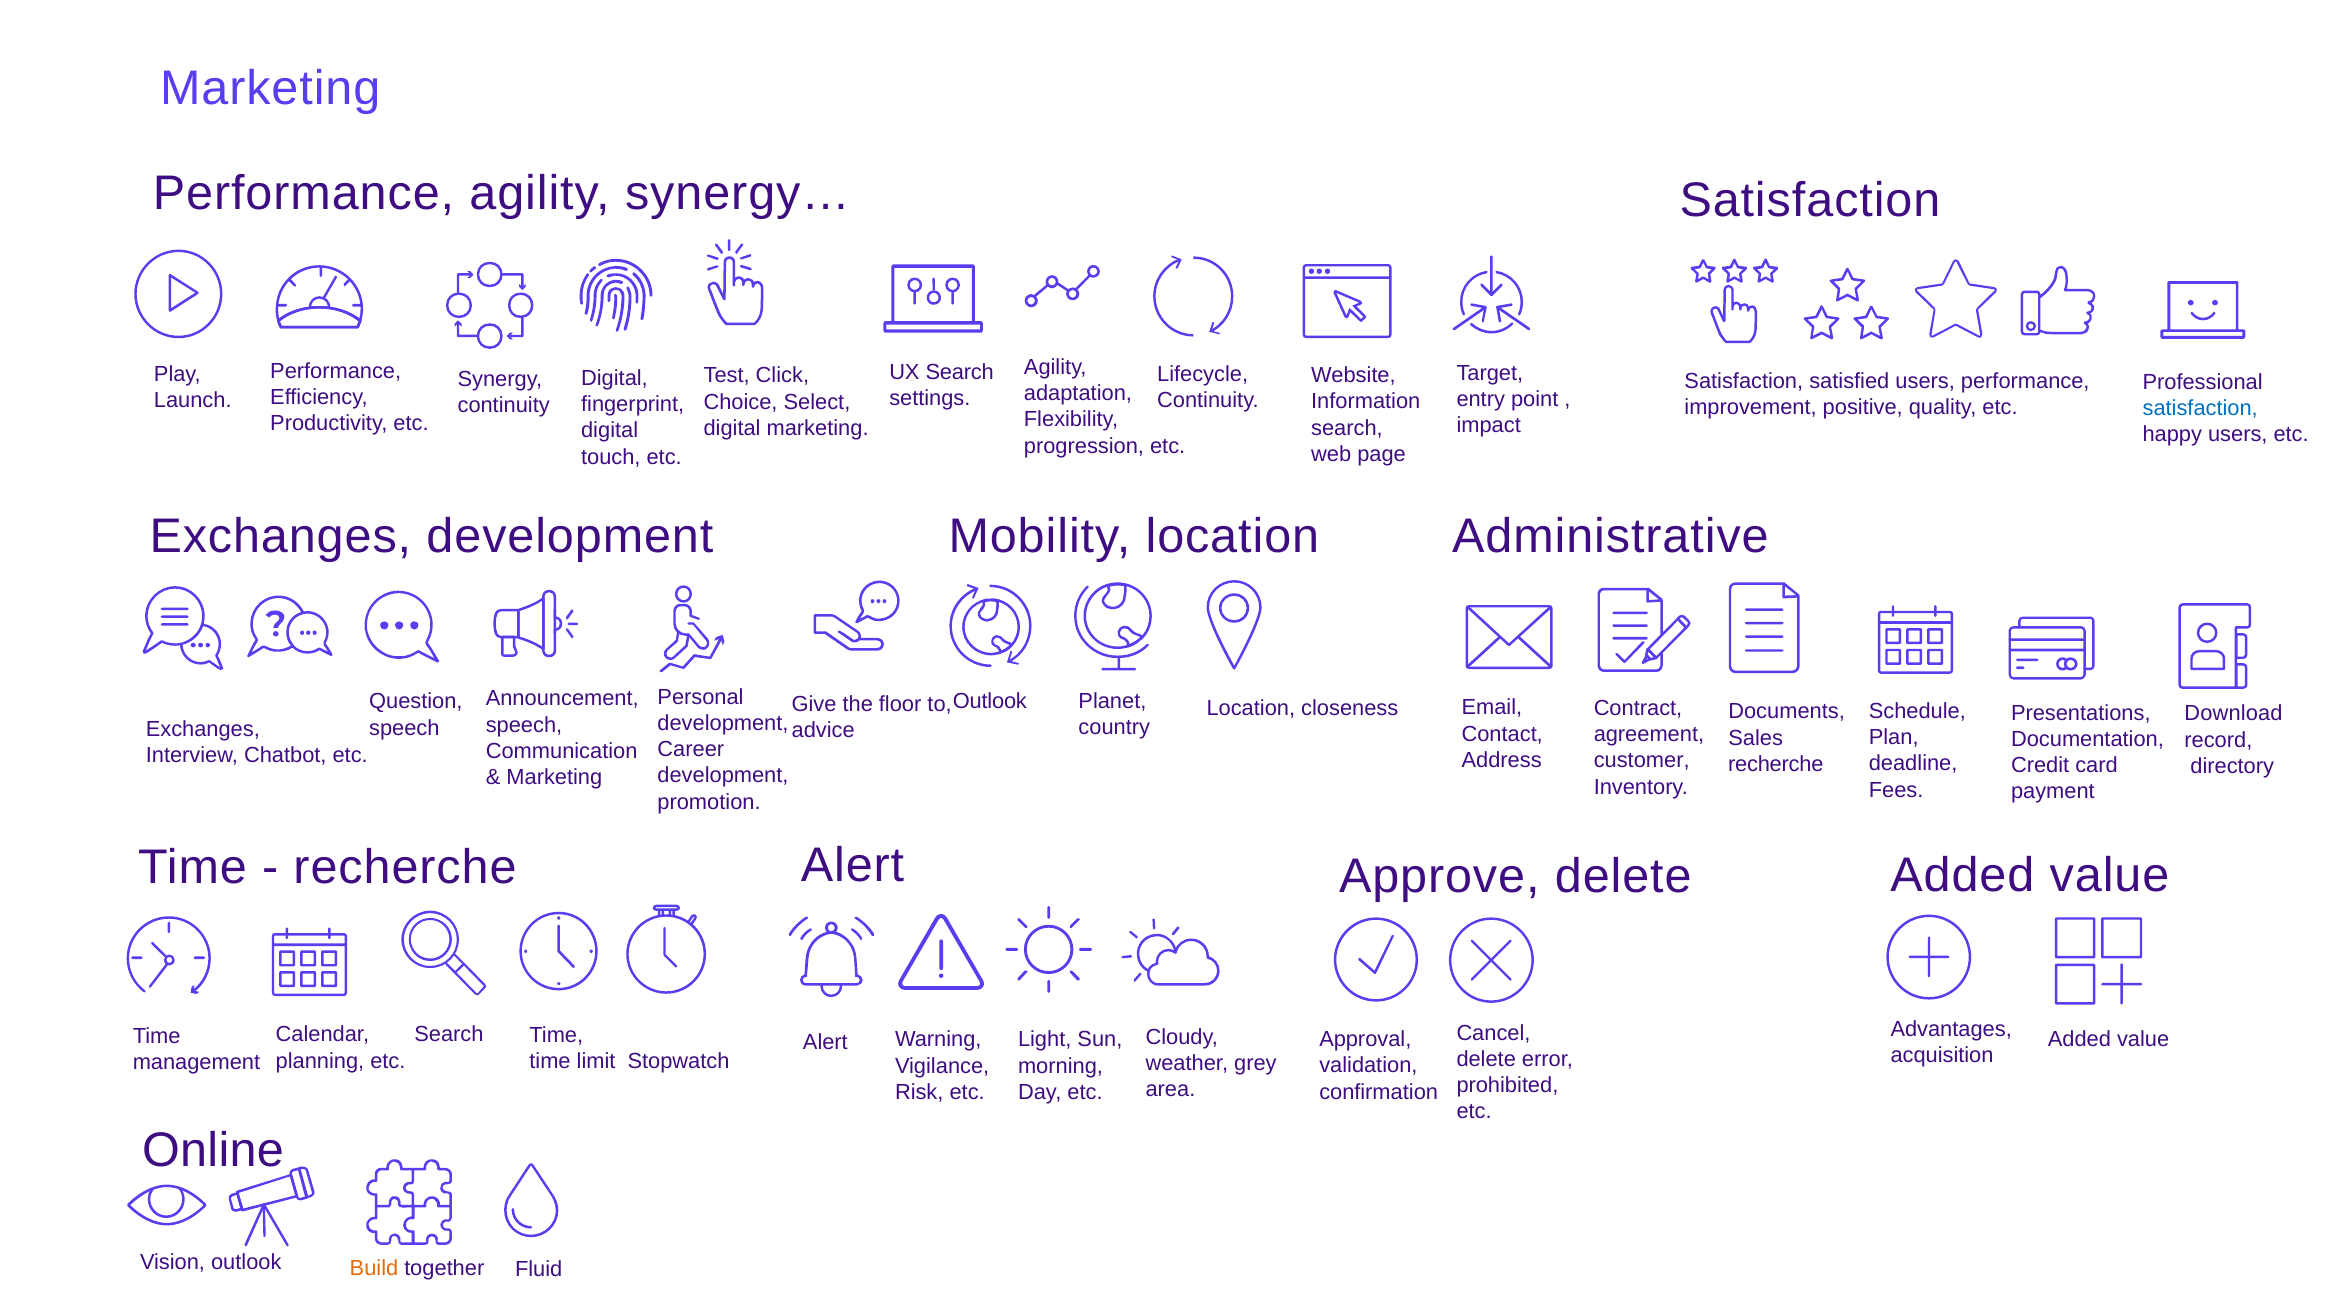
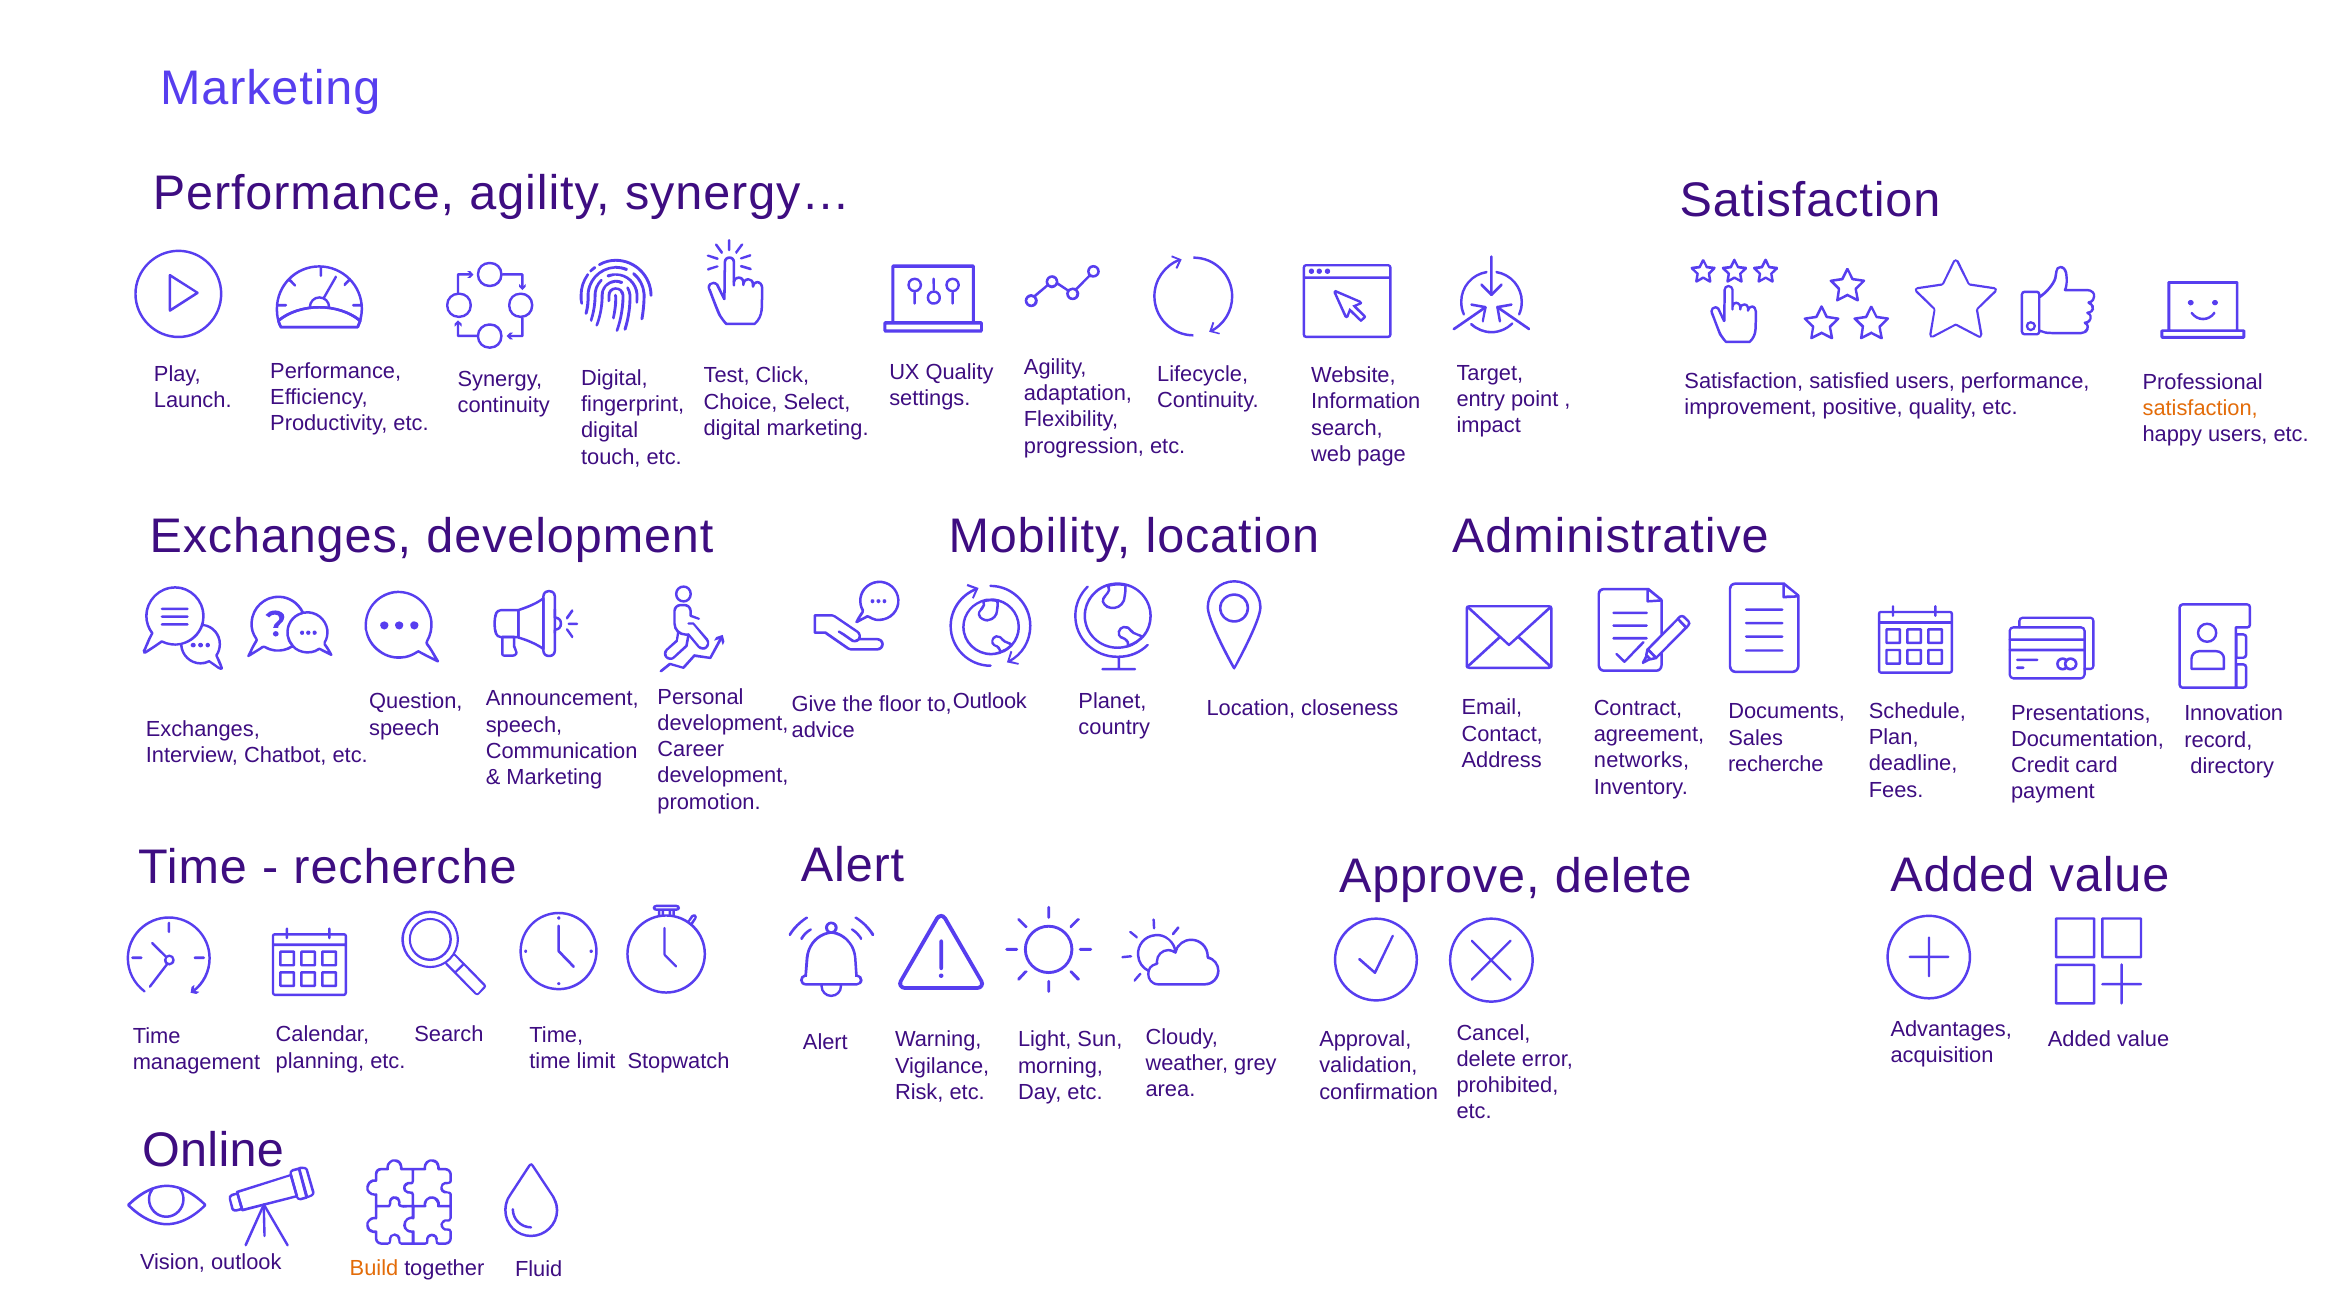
UX Search: Search -> Quality (960, 372)
satisfaction colour: blue -> orange (2200, 409)
Download: Download -> Innovation (2234, 714)
customer: customer -> networks (1642, 761)
